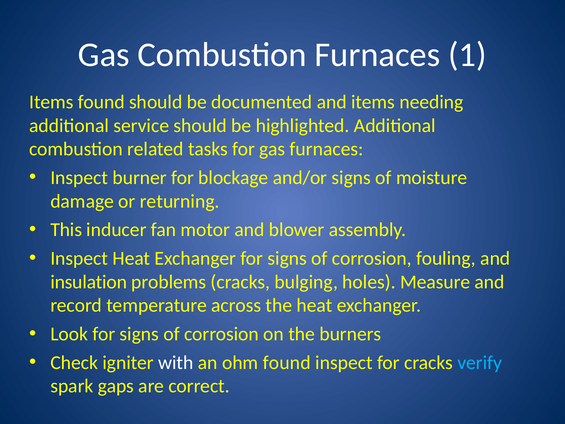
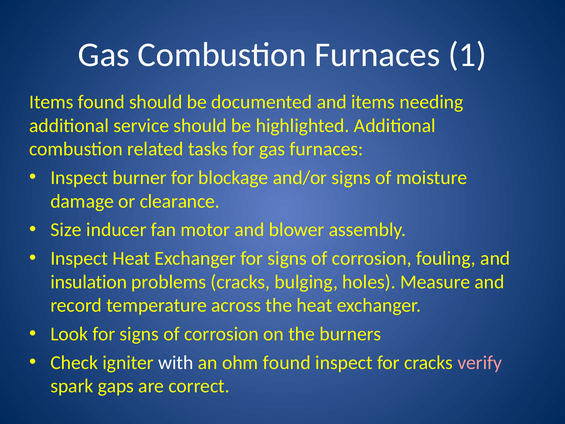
returning: returning -> clearance (180, 201)
This: This -> Size (66, 230)
verify colour: light blue -> pink (480, 362)
